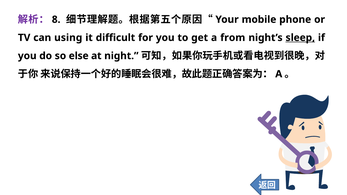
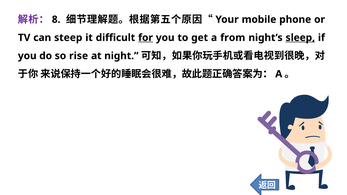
using: using -> steep (68, 38)
for underline: none -> present (146, 38)
else: else -> rise (79, 56)
